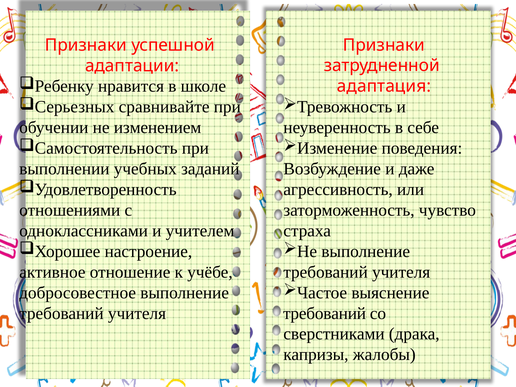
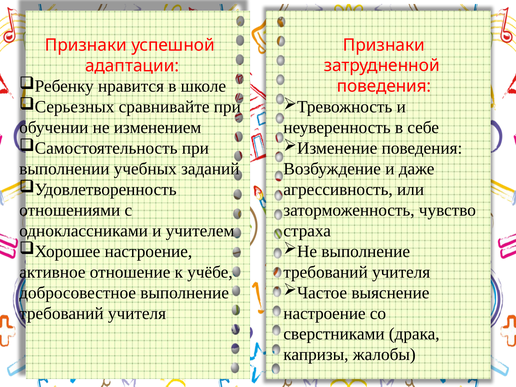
адаптация: адаптация -> поведения (384, 86)
требований: требований -> настроение (324, 313)
